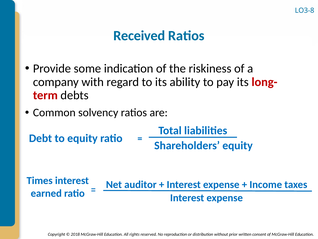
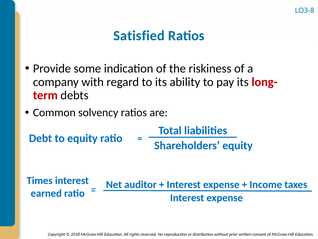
Received: Received -> Satisfied (139, 36)
